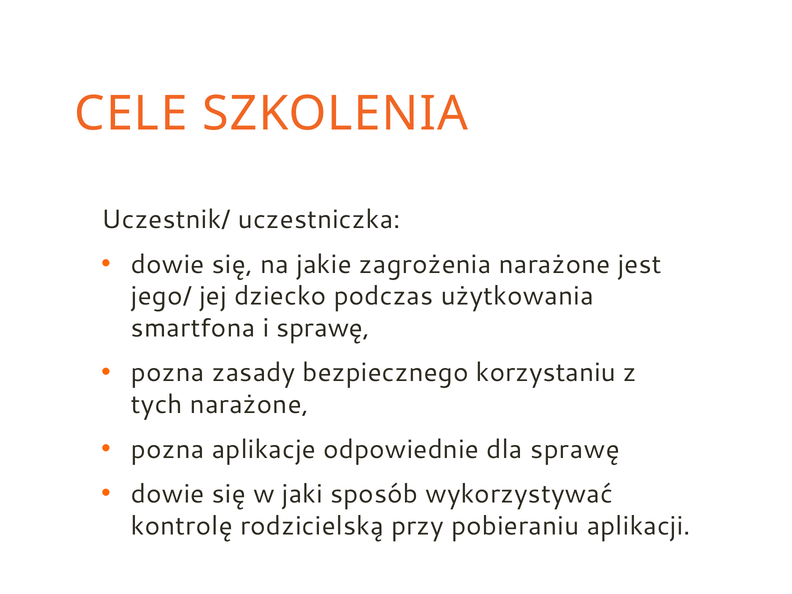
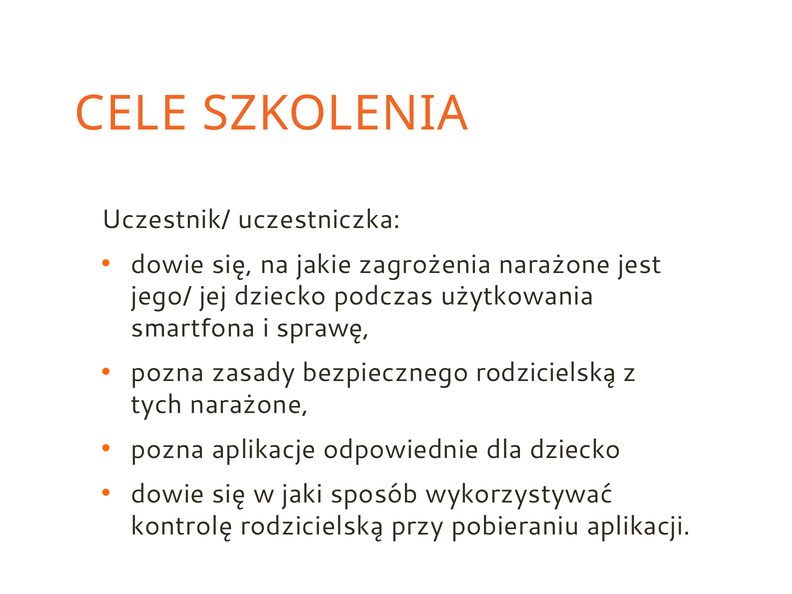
bezpiecznego korzystaniu: korzystaniu -> rodzicielską (546, 373)
dla sprawę: sprawę -> dziecko (575, 449)
